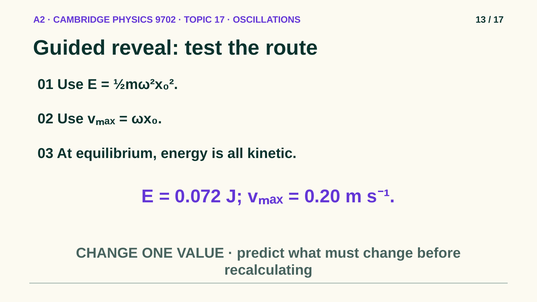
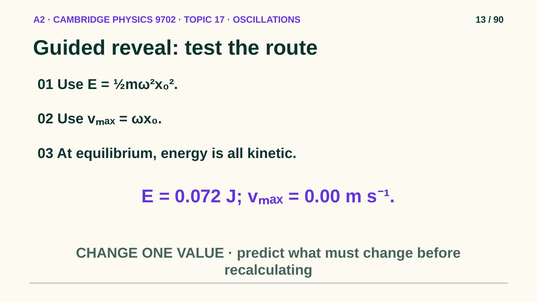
17: 17 -> 90 (499, 20)
0.20: 0.20 -> 0.00 (322, 196)
